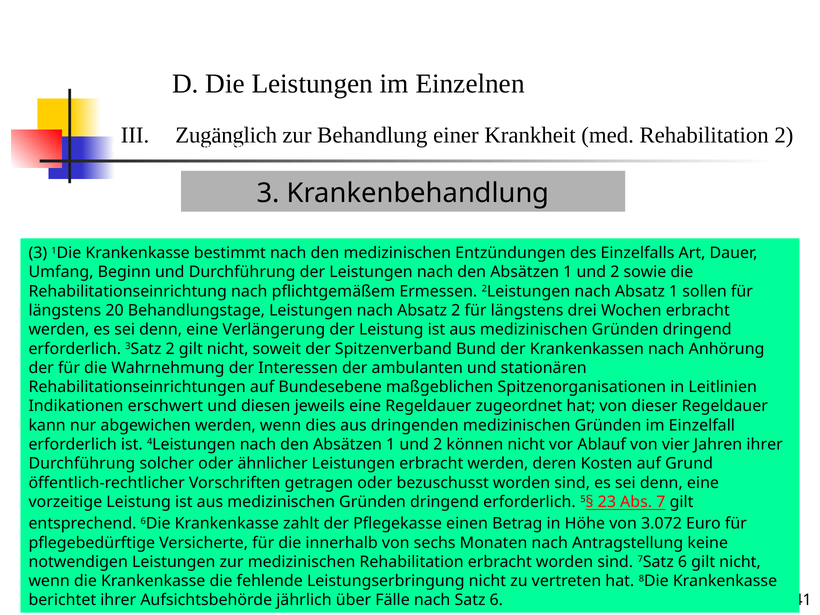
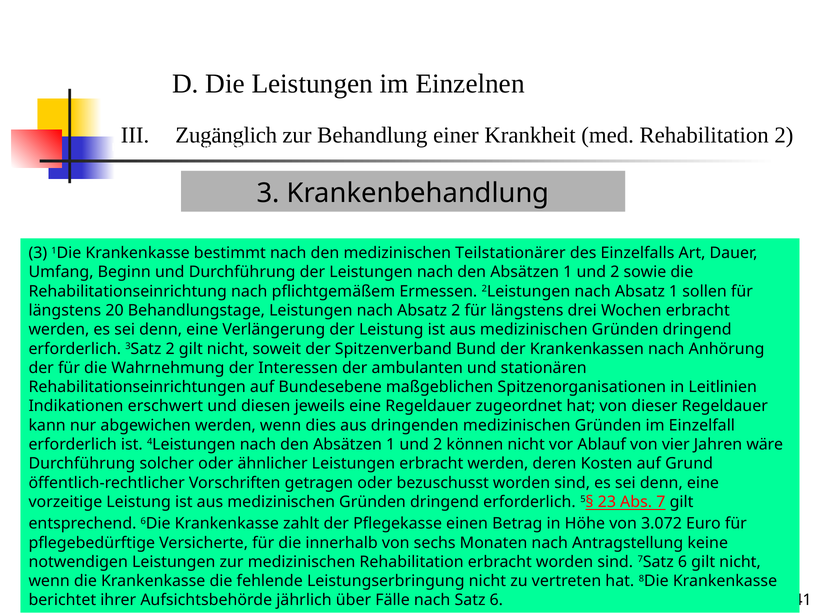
Entzündungen: Entzündungen -> Teilstationärer (510, 253)
Jahren ihrer: ihrer -> wäre (765, 444)
